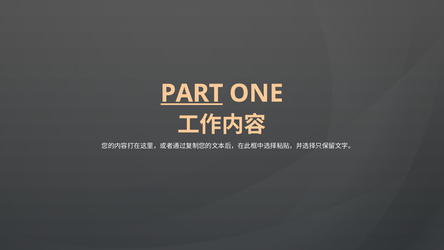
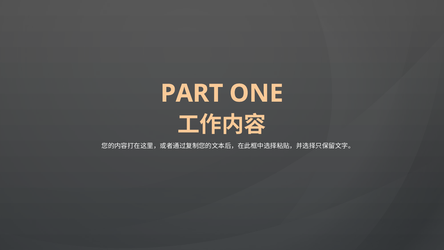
PART underline: present -> none (192, 93)
